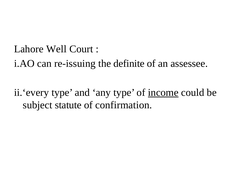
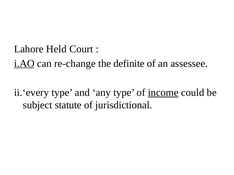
Well: Well -> Held (56, 49)
i.AO underline: none -> present (24, 64)
re-issuing: re-issuing -> re-change (75, 64)
confirmation: confirmation -> jurisdictional (124, 105)
